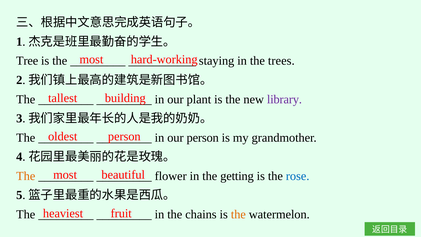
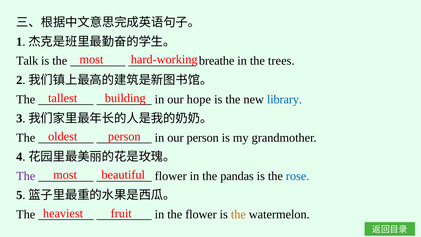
Tree: Tree -> Talk (27, 61)
staying: staying -> breathe (217, 61)
plant: plant -> hope (199, 99)
library colour: purple -> blue (284, 99)
The colour: orange -> purple (26, 176)
getting: getting -> pandas (237, 176)
the chains: chains -> flower (201, 214)
